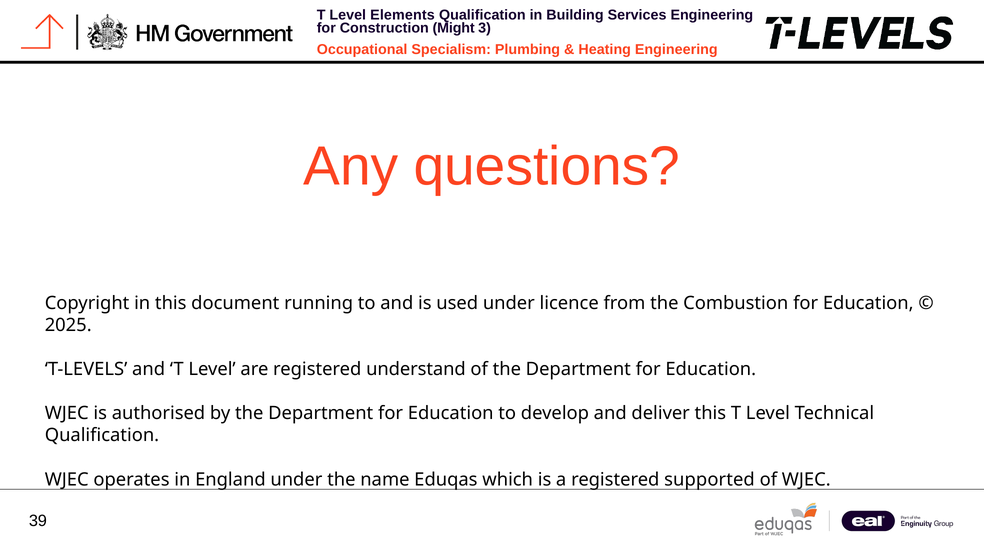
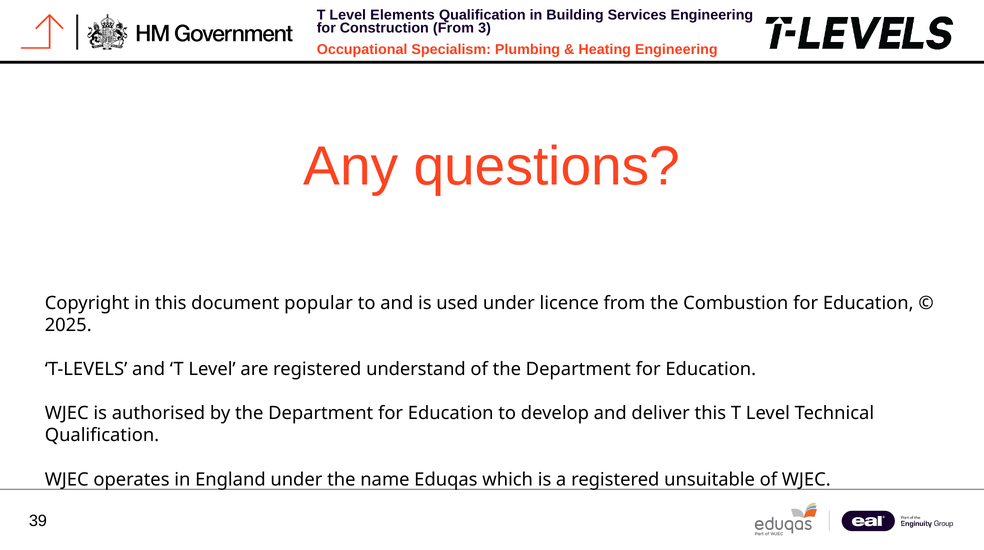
Might: Might -> From (453, 28)
running: running -> popular (319, 303)
supported: supported -> unsuitable (710, 479)
